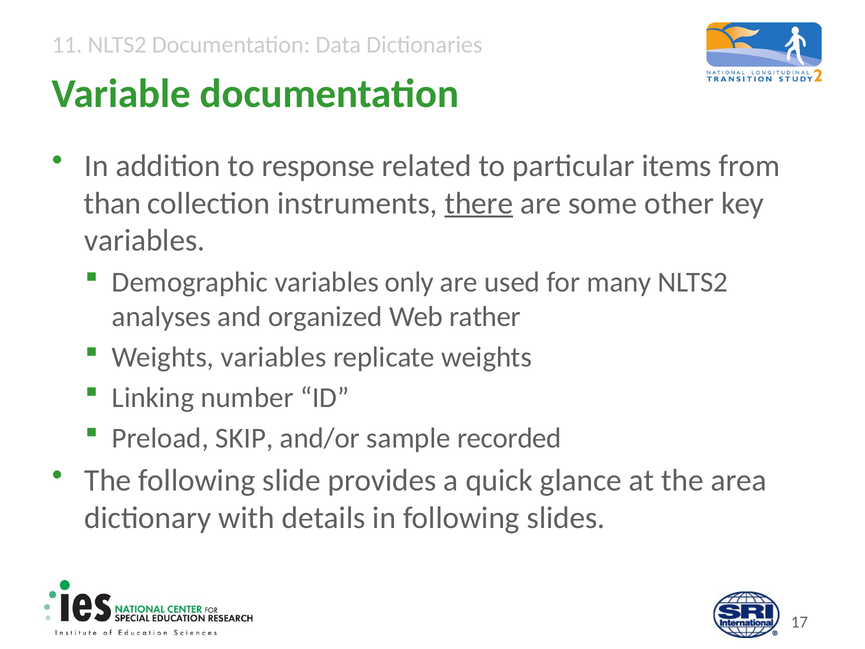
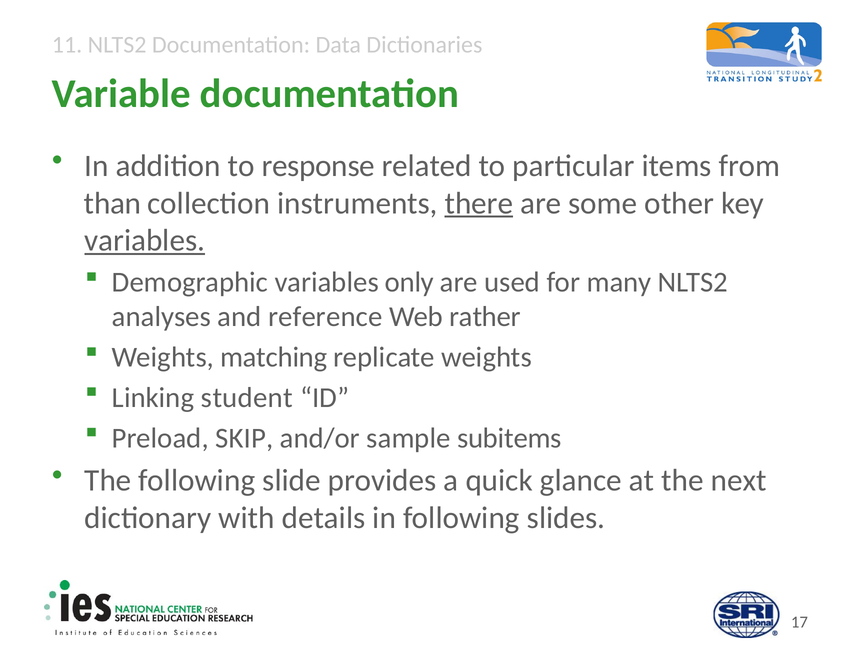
variables underline: none -> present (145, 241)
organized: organized -> reference (325, 317)
Weights variables: variables -> matching (274, 357)
number: number -> student (247, 398)
recorded: recorded -> subitems (509, 438)
area: area -> next (739, 480)
